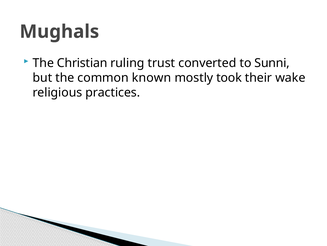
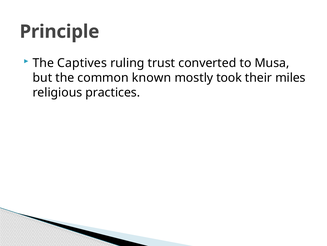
Mughals: Mughals -> Principle (59, 32)
Christian: Christian -> Captives (82, 63)
Sunni: Sunni -> Musa (272, 63)
wake: wake -> miles (290, 78)
